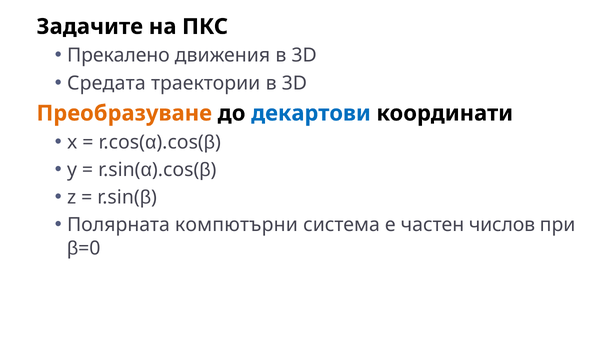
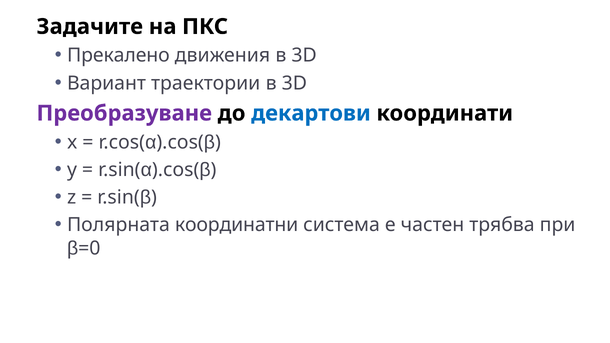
Средата: Средата -> Вариант (106, 83)
Преобразуване colour: orange -> purple (124, 113)
компютърни: компютърни -> координатни (237, 225)
числов: числов -> трябва (502, 225)
